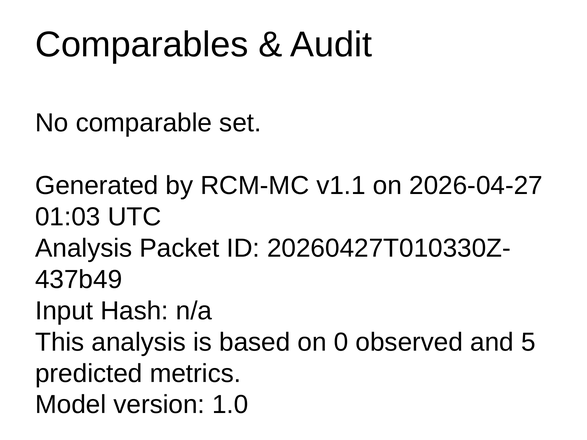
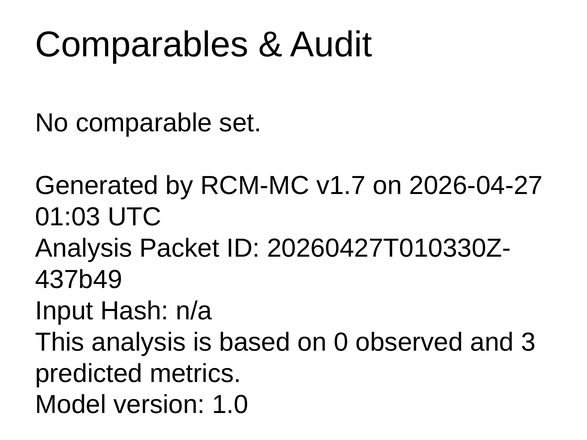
v1.1: v1.1 -> v1.7 (341, 186)
5: 5 -> 3 (528, 342)
